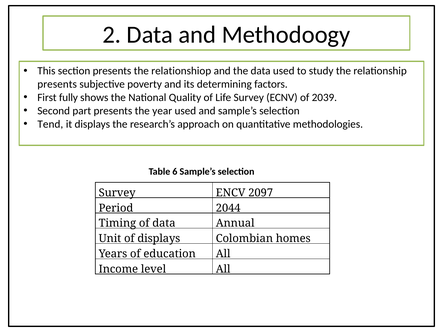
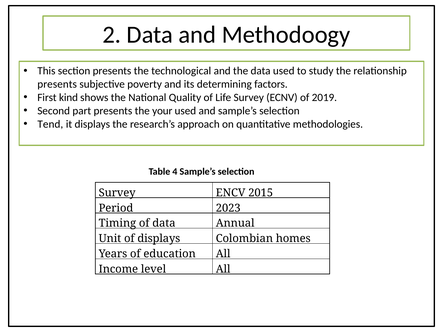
relationshiop: relationshiop -> technological (181, 71)
fully: fully -> kind (68, 98)
2039: 2039 -> 2019 (324, 98)
year: year -> your (162, 111)
6: 6 -> 4 (175, 172)
2097: 2097 -> 2015 (261, 193)
2044: 2044 -> 2023 (228, 208)
